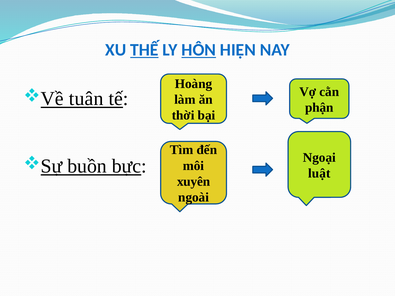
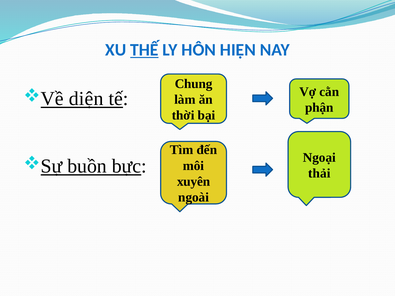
HÔN underline: present -> none (199, 50)
Hoàng: Hoàng -> Chung (194, 84)
tuân: tuân -> diện (86, 99)
luật: luật -> thải (319, 173)
